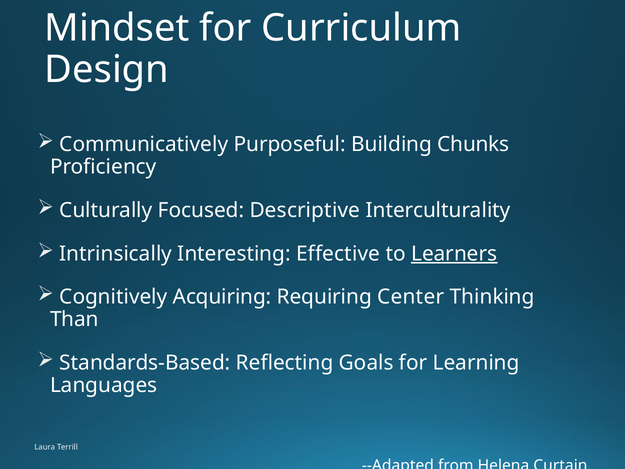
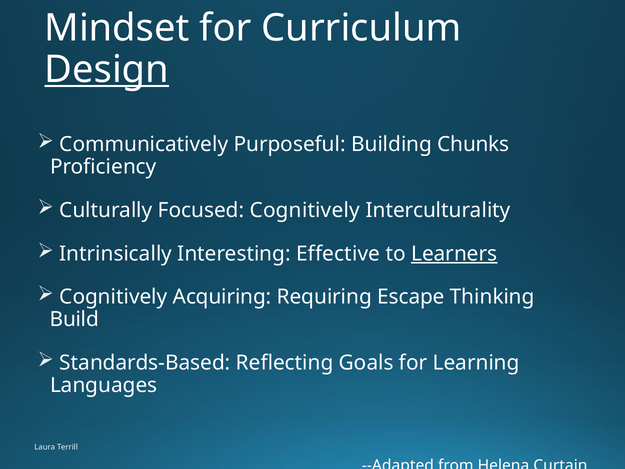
Design underline: none -> present (107, 70)
Focused Descriptive: Descriptive -> Cognitively (305, 210)
Center: Center -> Escape (411, 297)
Than: Than -> Build (74, 319)
